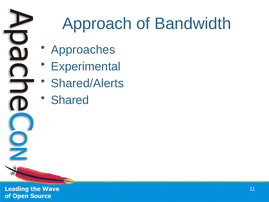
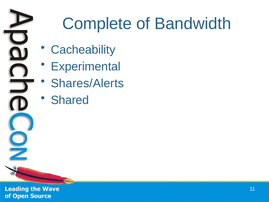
Approach: Approach -> Complete (97, 24)
Approaches: Approaches -> Cacheability (83, 50)
Shared/Alerts: Shared/Alerts -> Shares/Alerts (87, 83)
